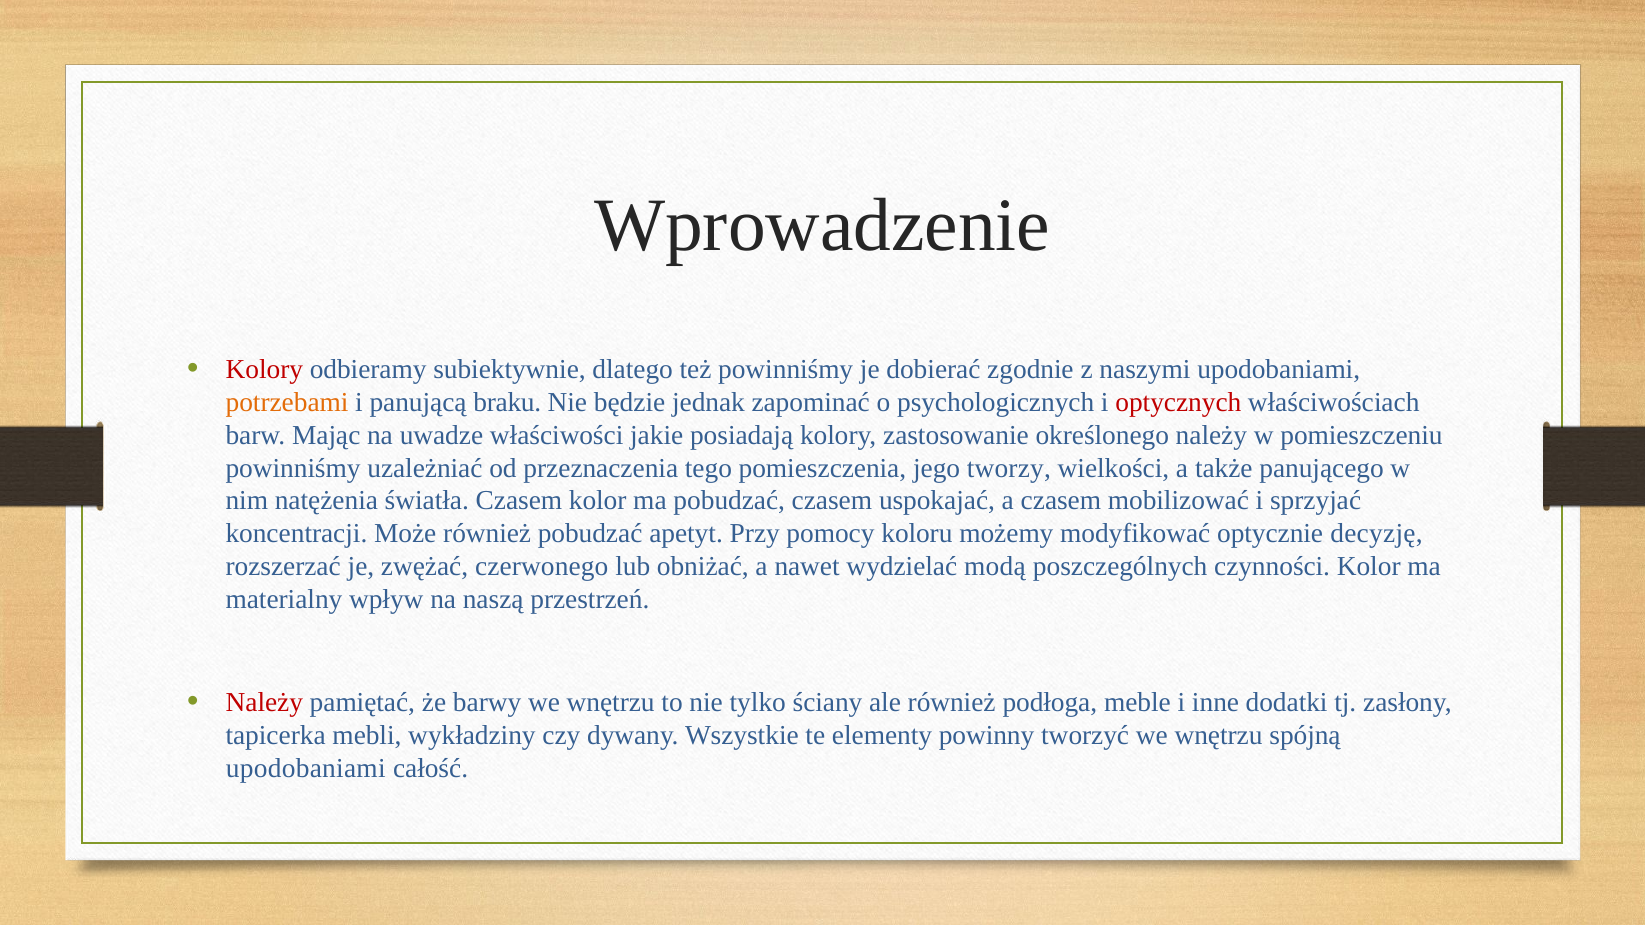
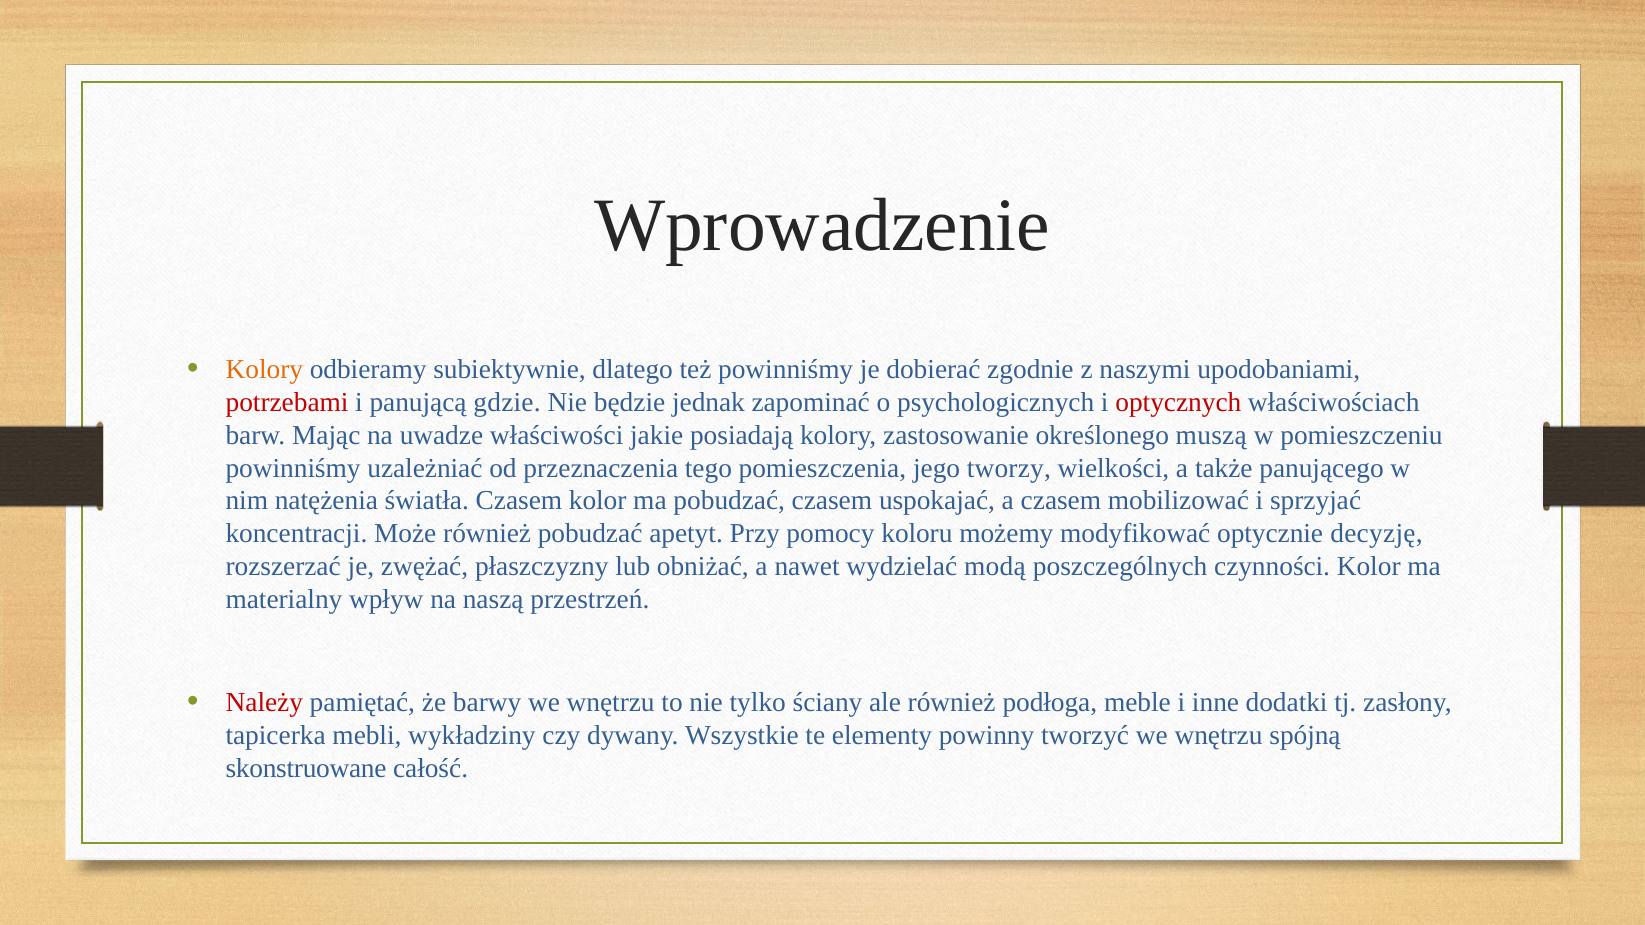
Kolory colour: red -> orange (264, 370)
potrzebami colour: orange -> red (287, 402)
braku: braku -> gdzie (507, 402)
określonego należy: należy -> muszą (1211, 435)
czerwonego: czerwonego -> płaszczyzny (542, 567)
upodobaniami: upodobaniami -> skonstruowane (306, 768)
